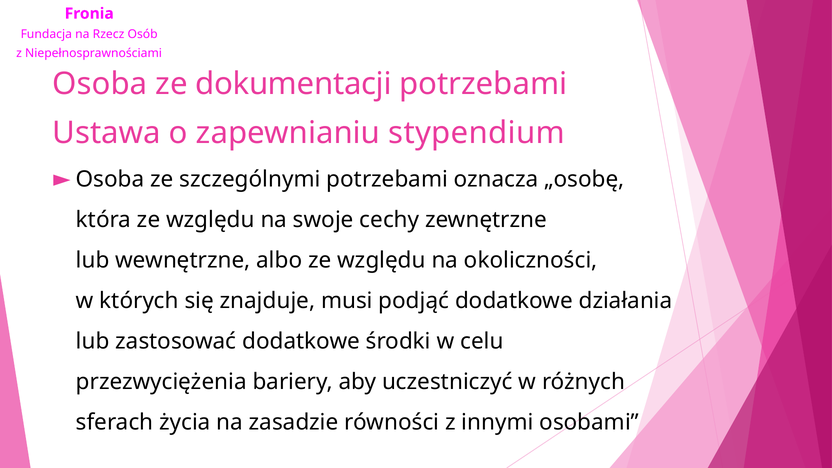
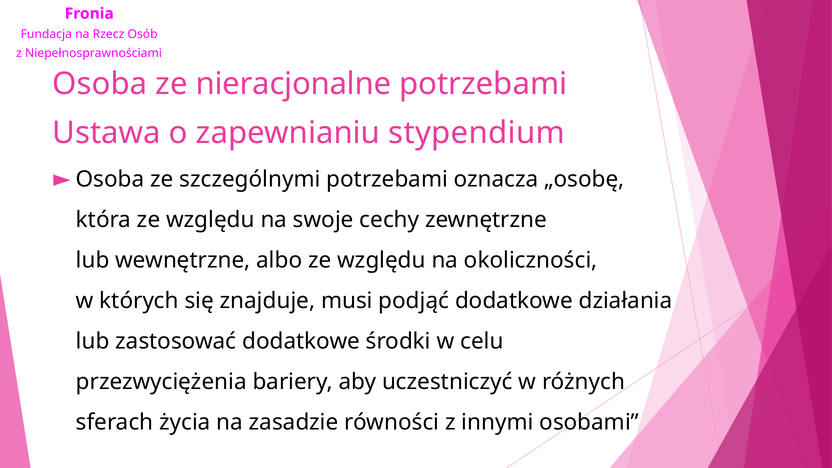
dokumentacji: dokumentacji -> nieracjonalne (293, 84)
